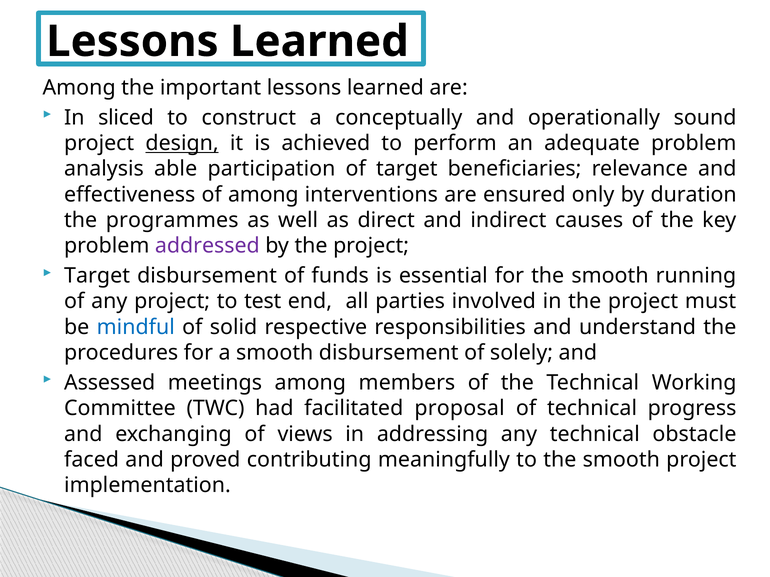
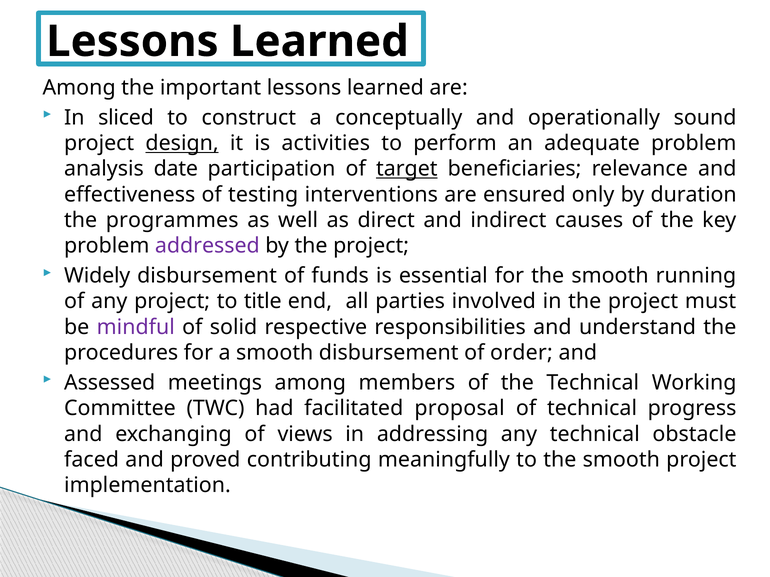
achieved: achieved -> activities (326, 143)
able: able -> date (176, 169)
target underline: none -> present (407, 169)
of among: among -> testing (263, 195)
Target: Target -> Widely (97, 276)
test: test -> title (263, 302)
mindful colour: blue -> purple (136, 327)
solely: solely -> order (521, 353)
